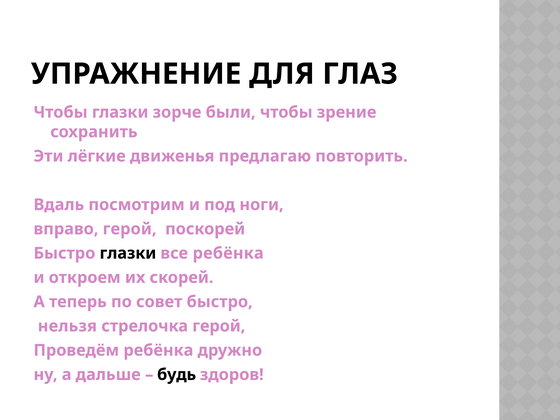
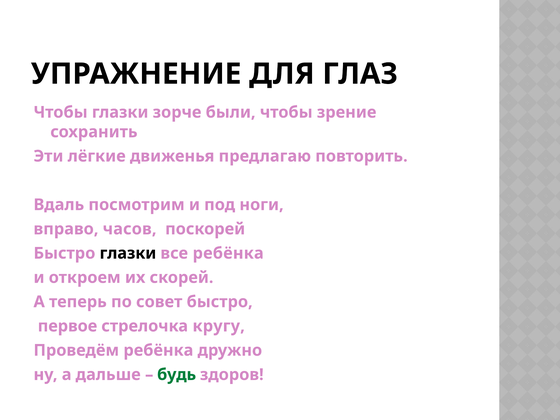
вправо герой: герой -> часов (130, 229)
нельзя: нельзя -> первое (67, 326)
стрелочка герой: герой -> кругу (219, 326)
будь colour: black -> green (177, 375)
